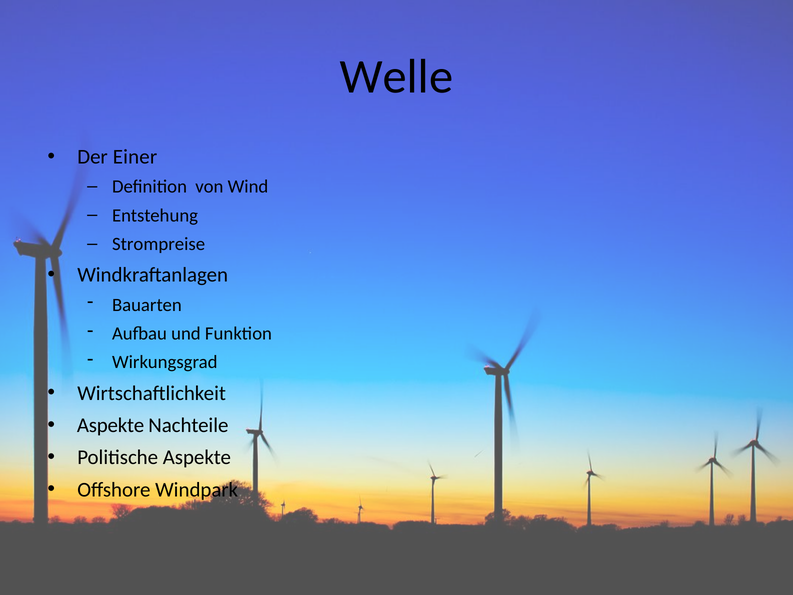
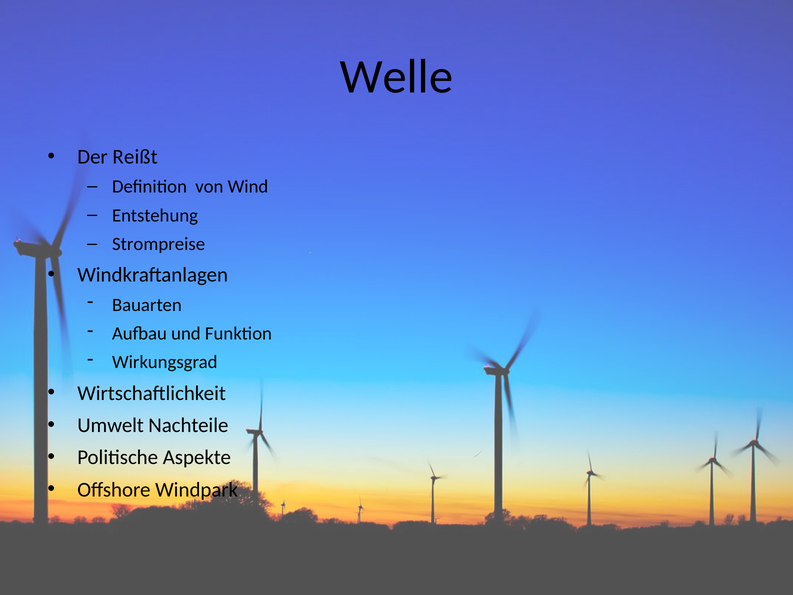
Einer: Einer -> Reißt (135, 157)
Aspekte: Aspekte -> Umwelt (111, 425)
